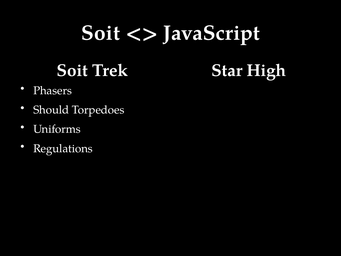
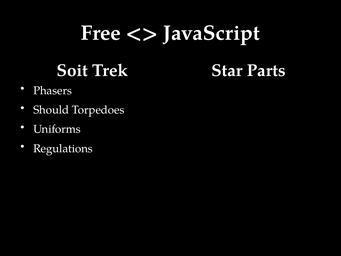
Soit: Soit -> Free (101, 33)
High: High -> Parts (266, 70)
